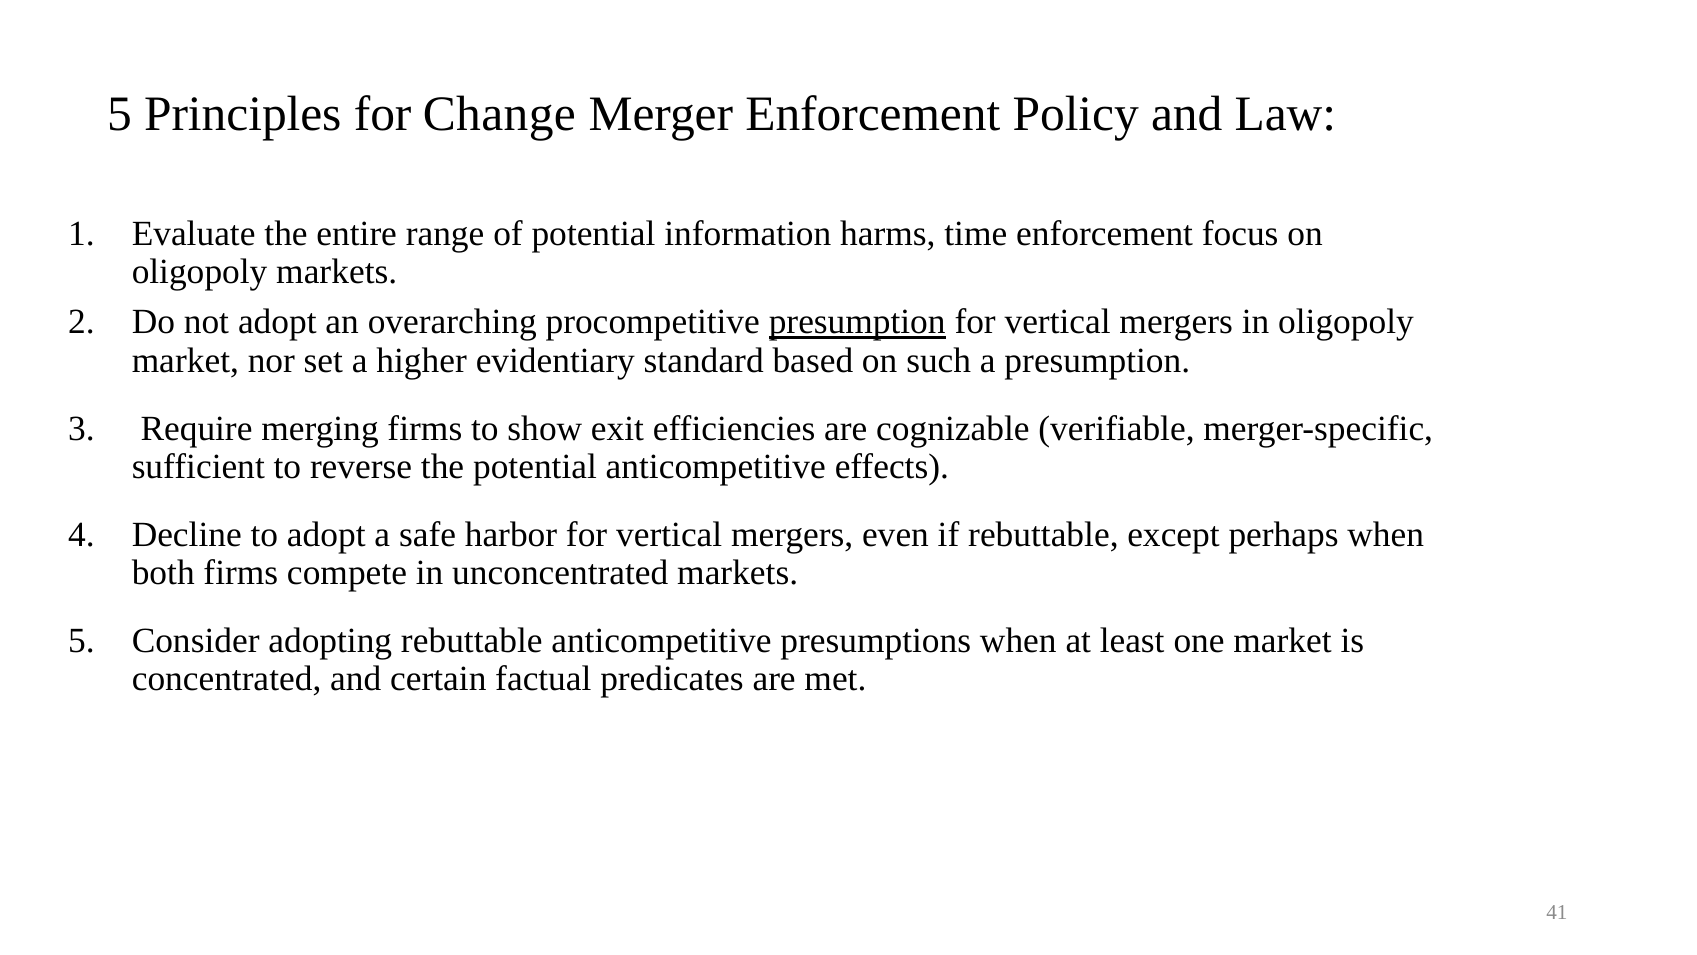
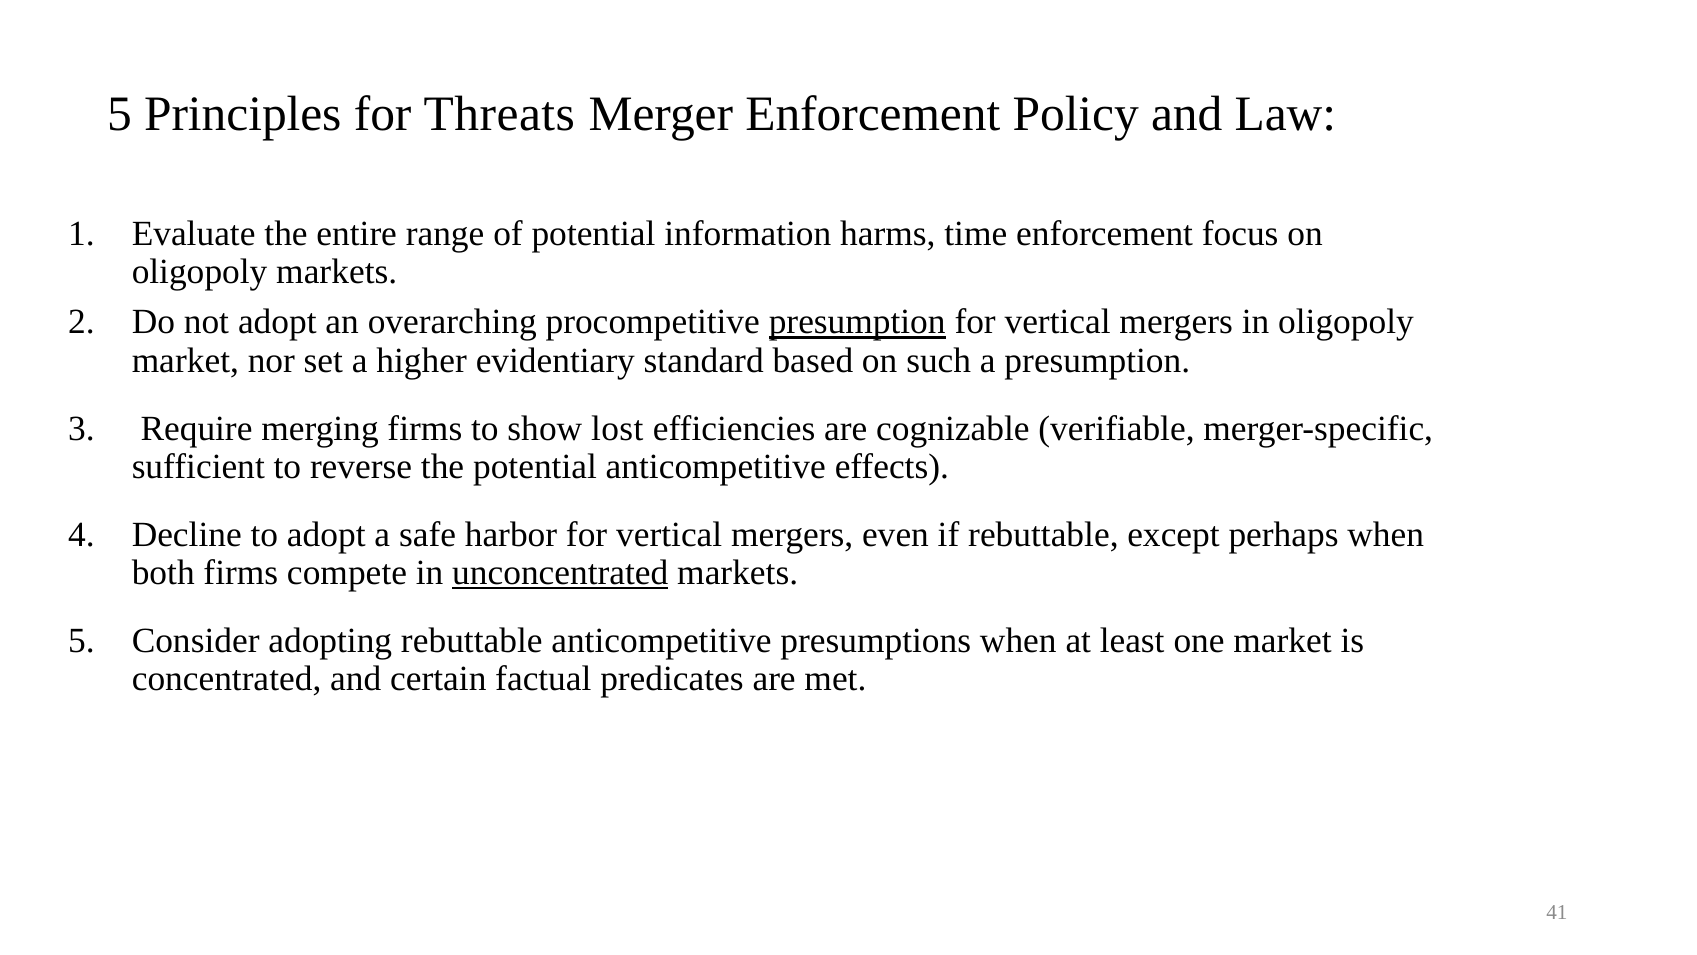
Change: Change -> Threats (499, 114)
exit: exit -> lost (617, 428)
unconcentrated underline: none -> present (560, 572)
